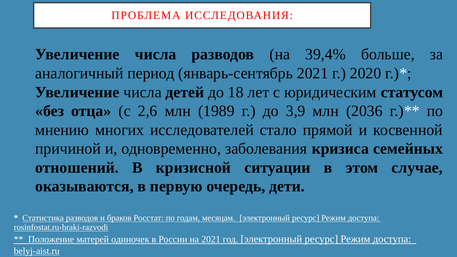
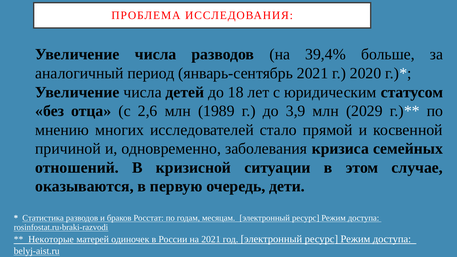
2036: 2036 -> 2029 (364, 111)
Положение: Положение -> Некоторые (51, 239)
